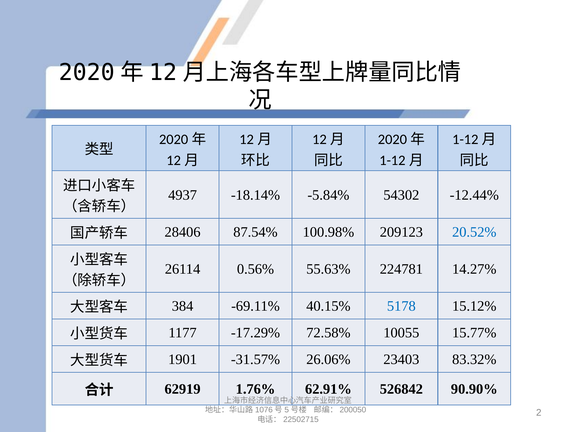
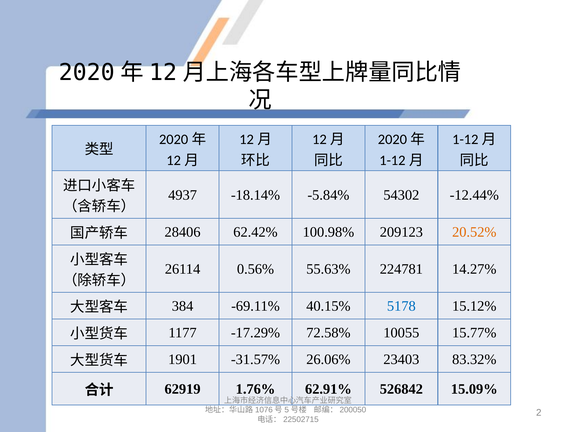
87.54%: 87.54% -> 62.42% (255, 232)
20.52% colour: blue -> orange (474, 232)
90.90%: 90.90% -> 15.09% (474, 389)
